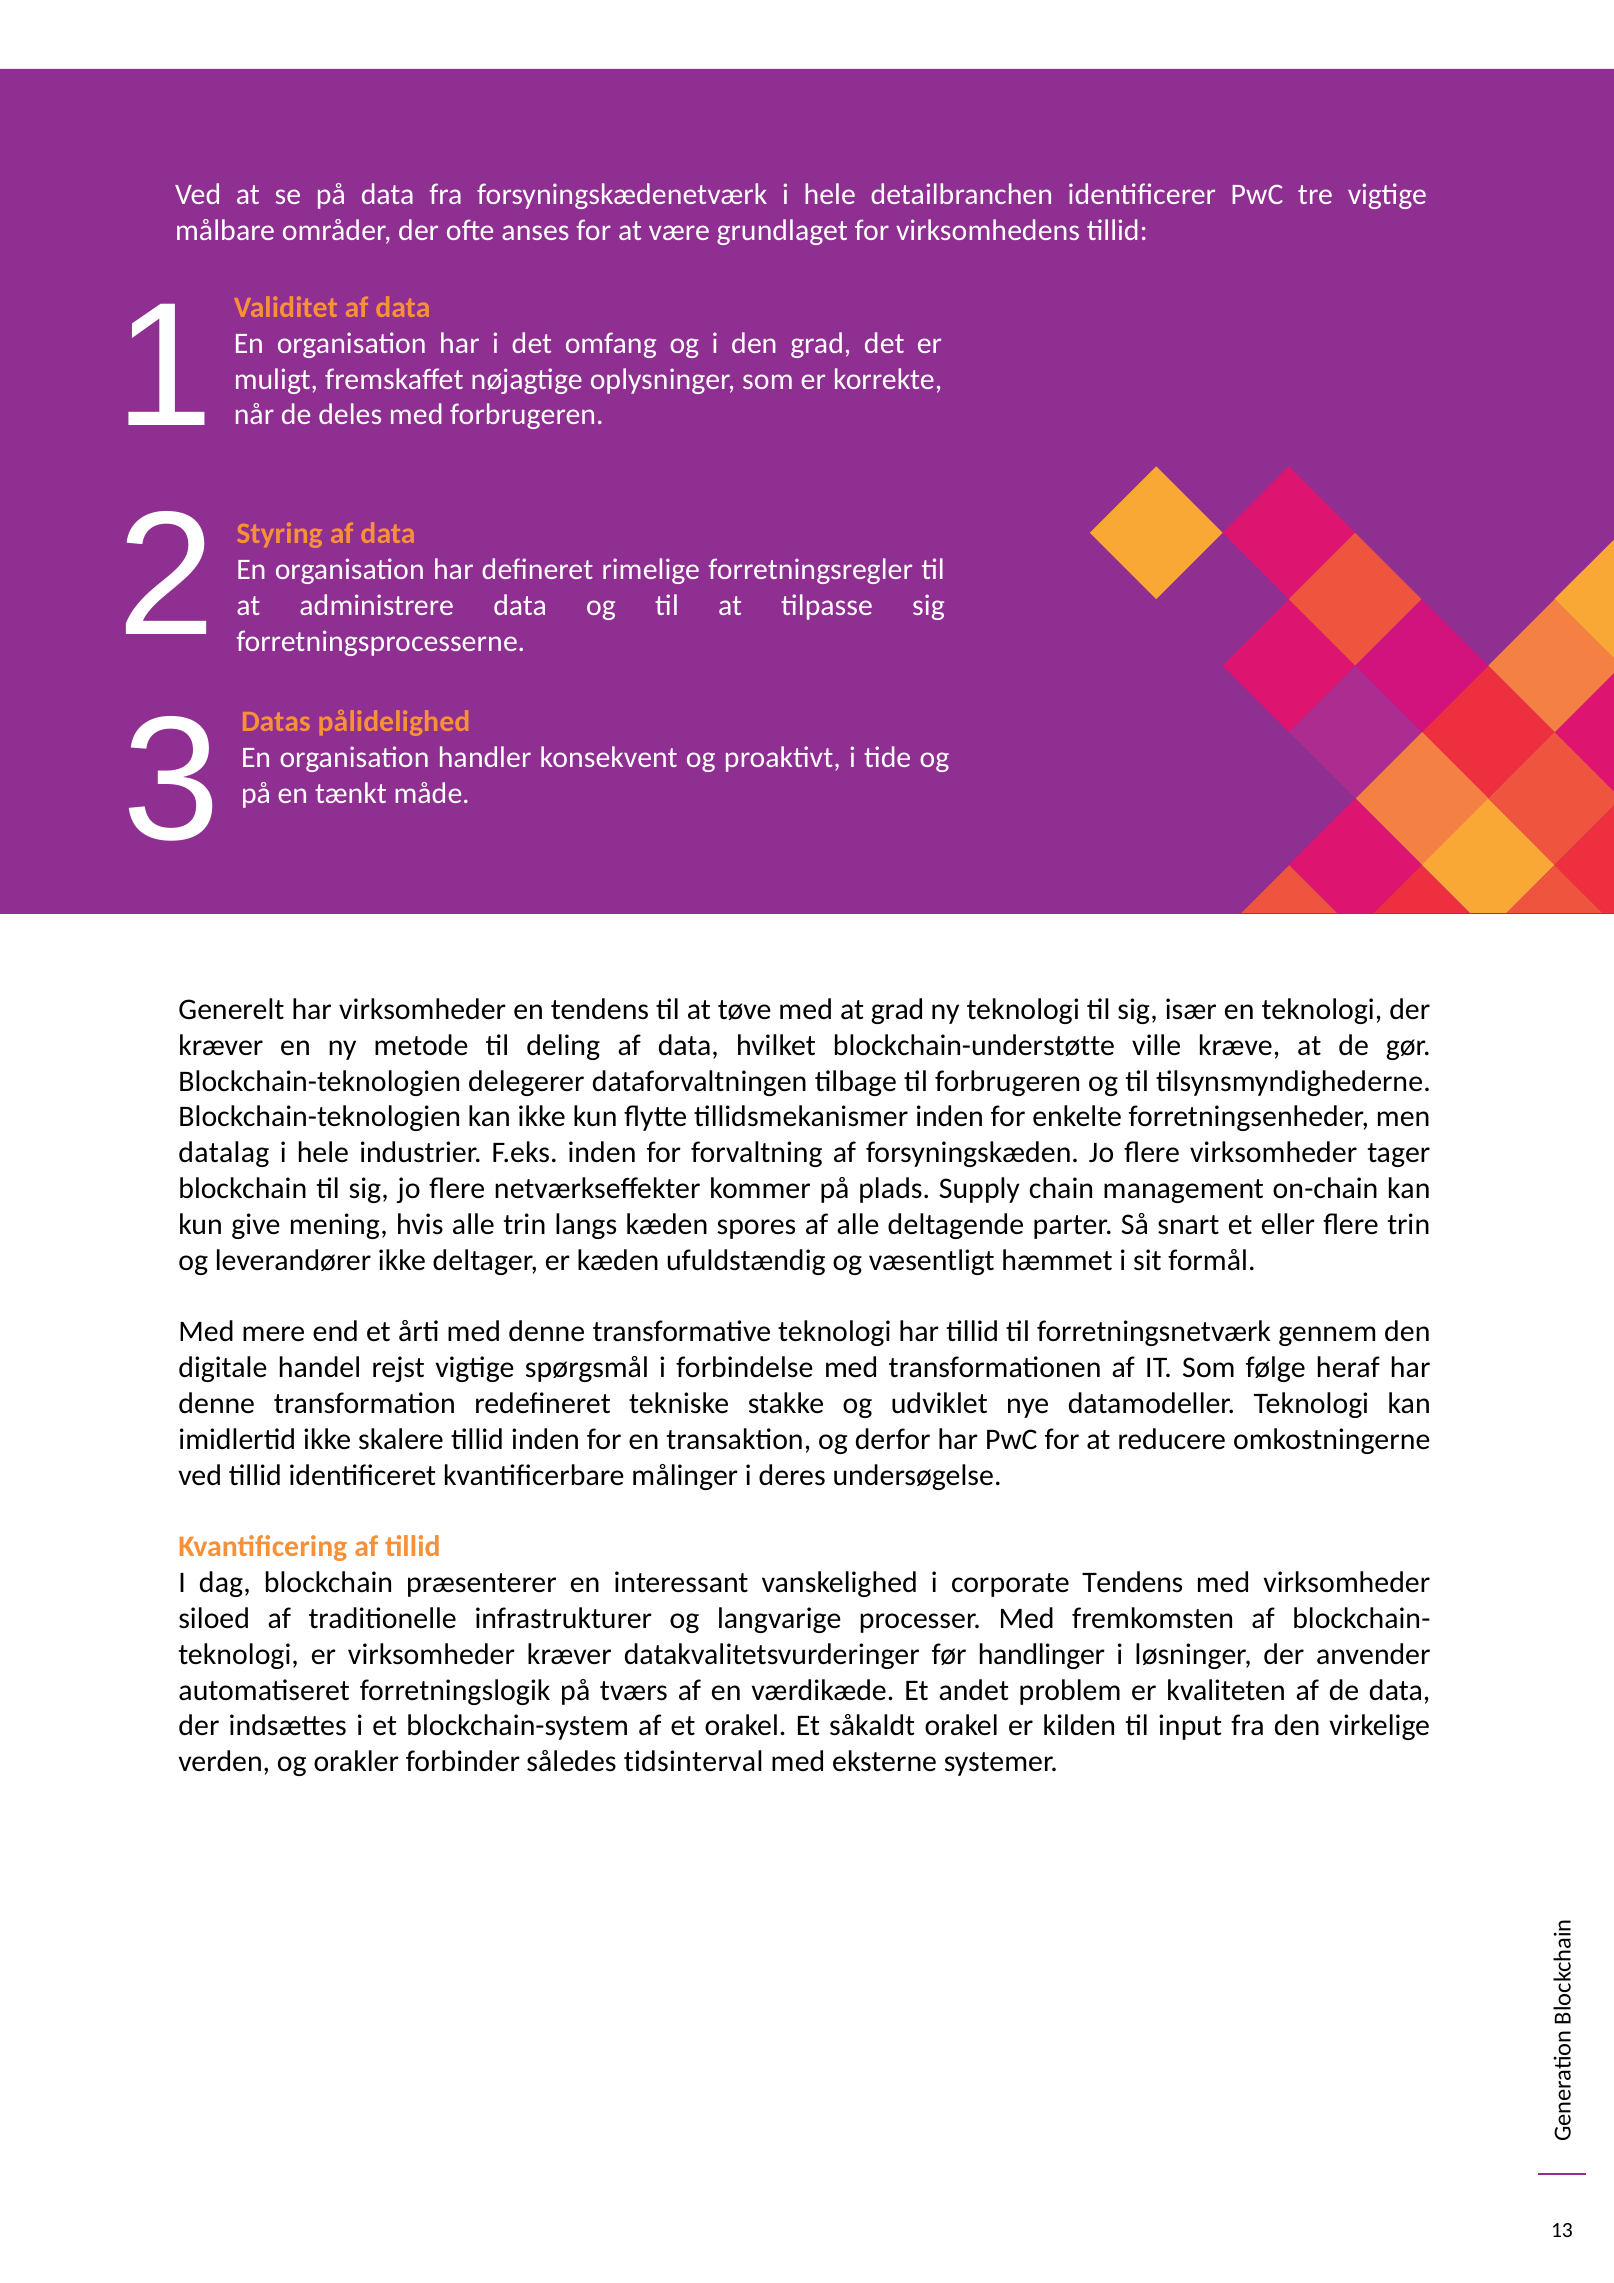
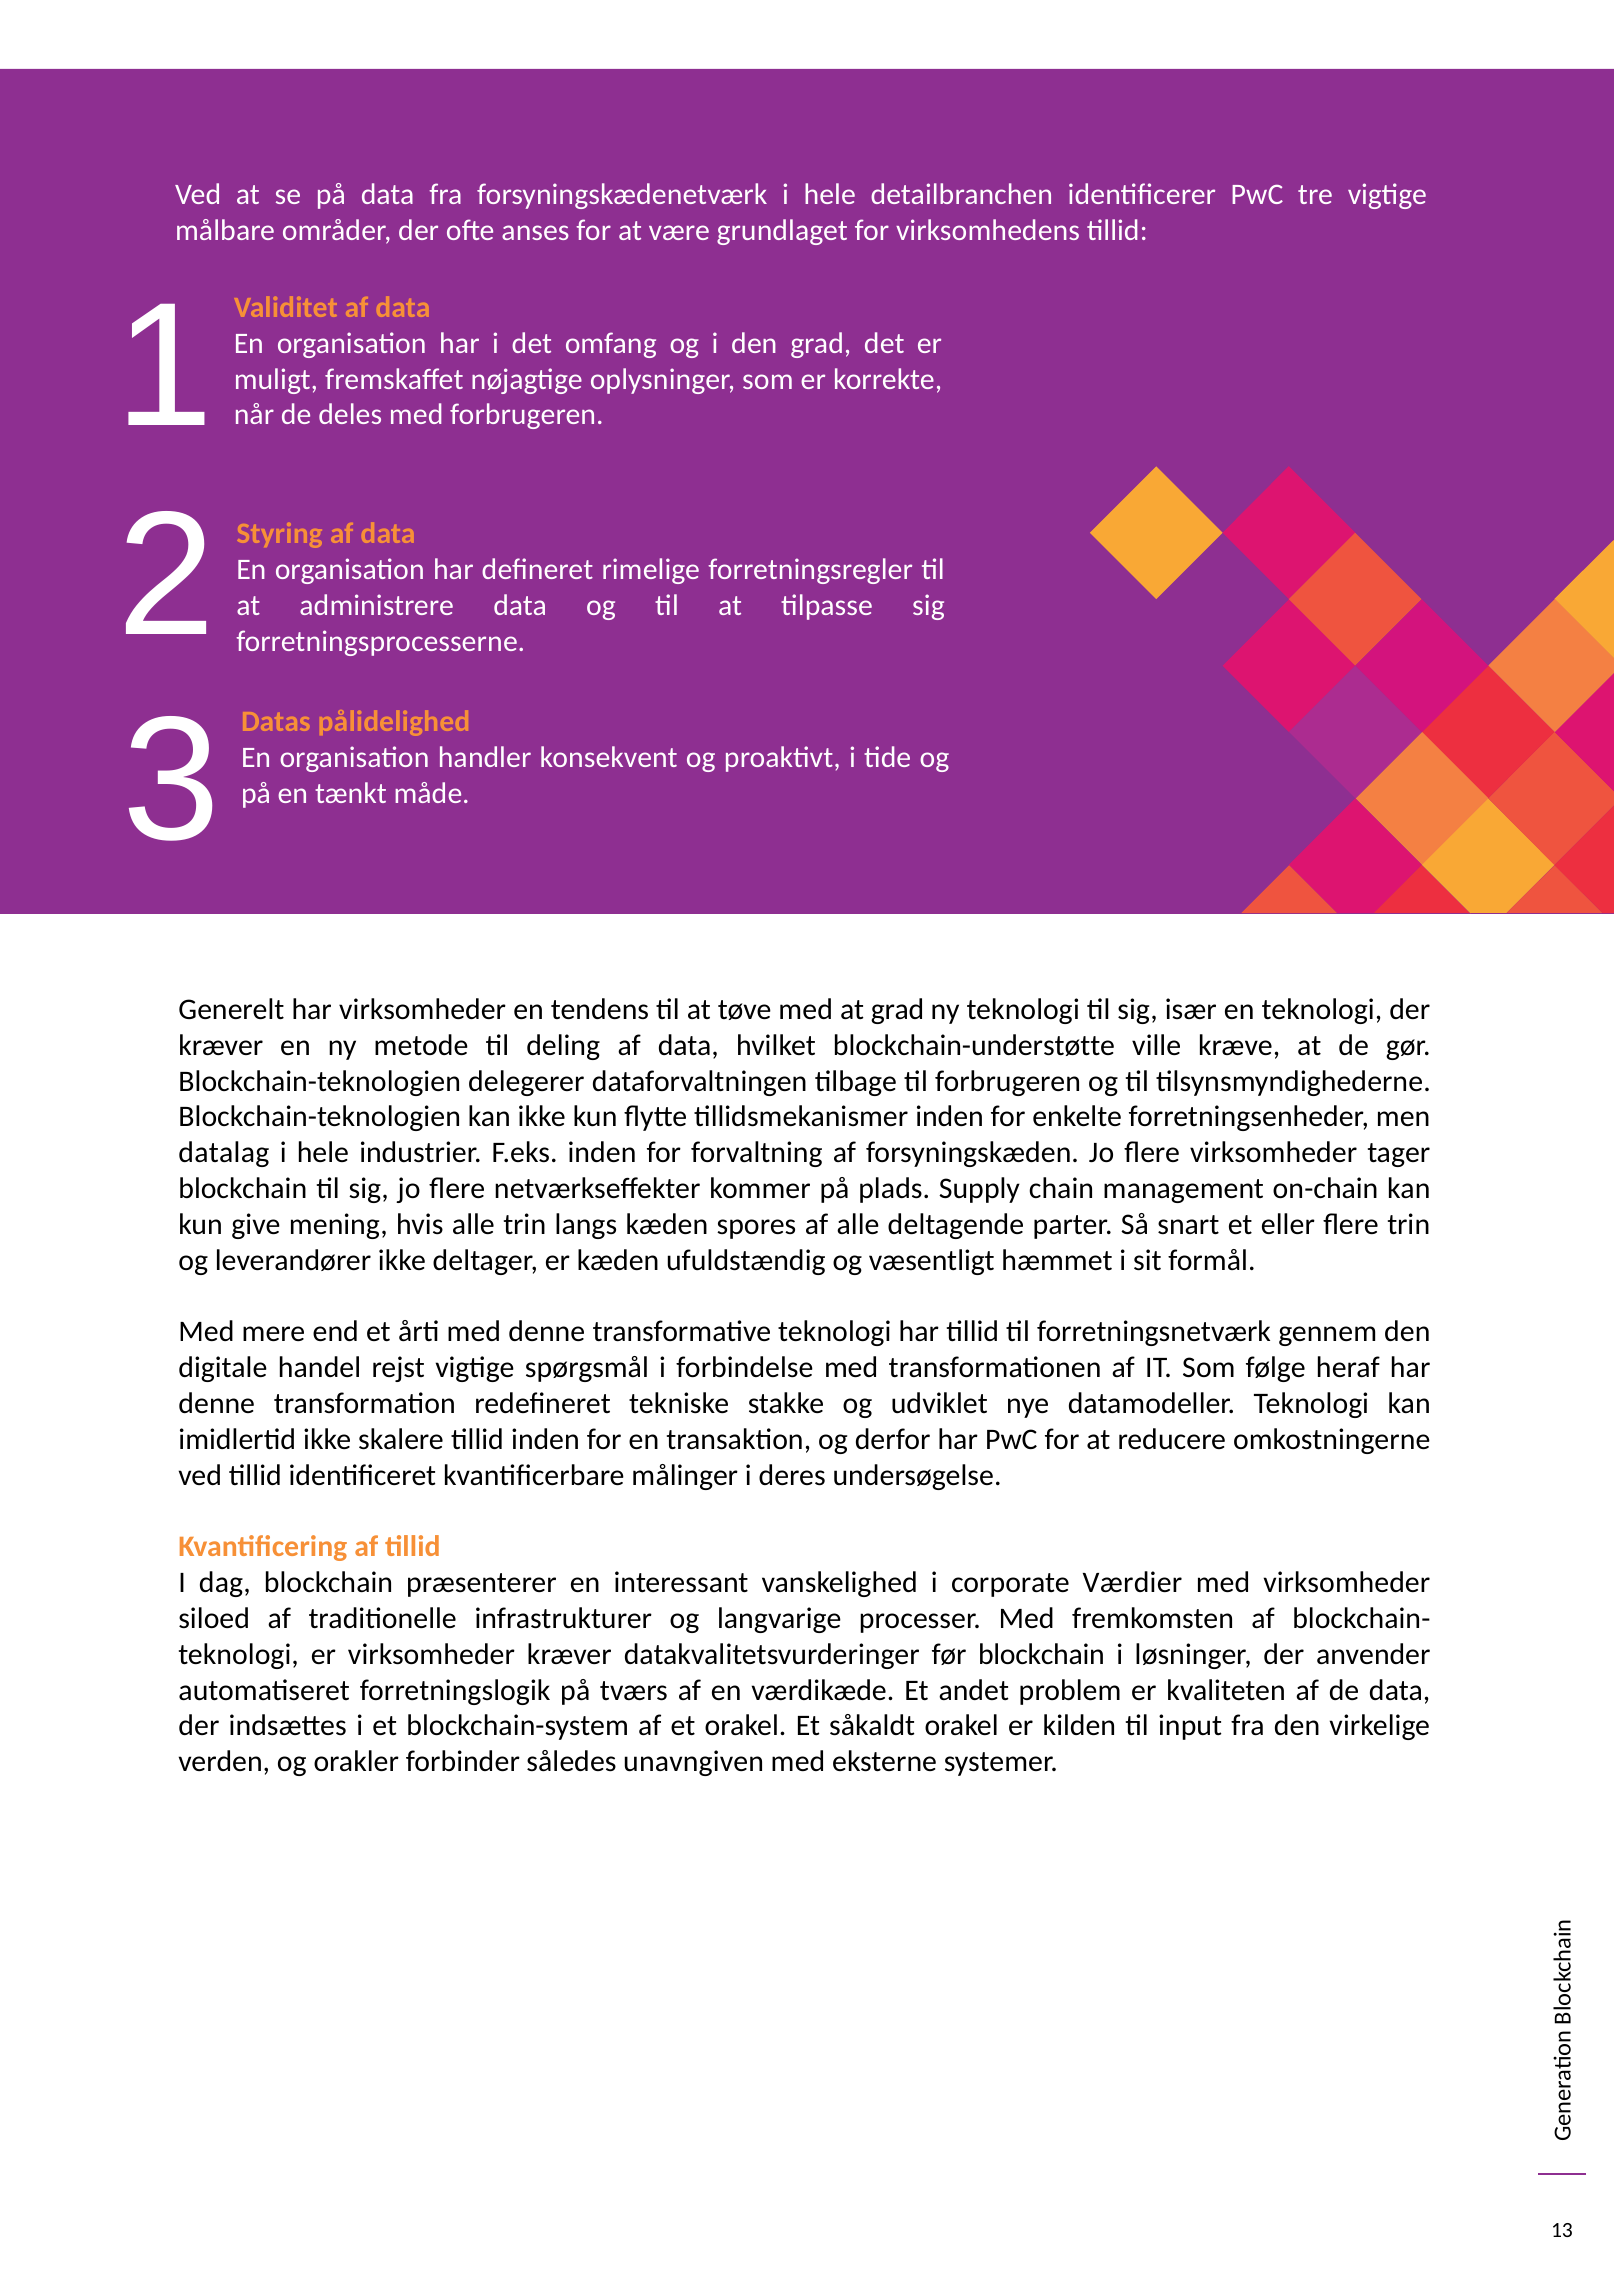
corporate Tendens: Tendens -> Værdier (1132, 1582)
før handlinger: handlinger -> blockchain (1041, 1654)
tidsinterval: tidsinterval -> unavngiven (694, 1762)
